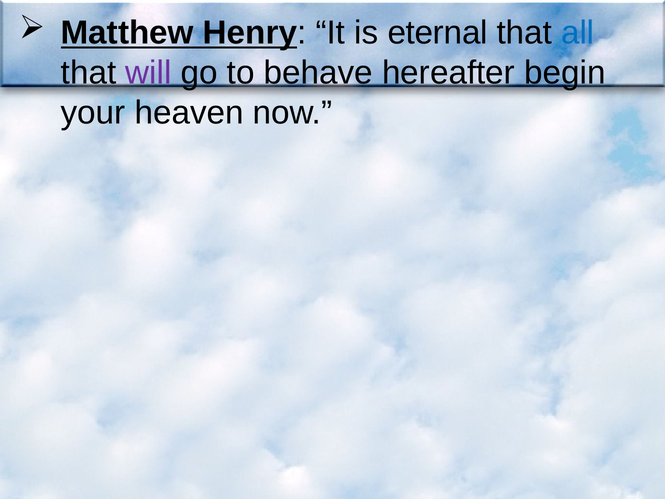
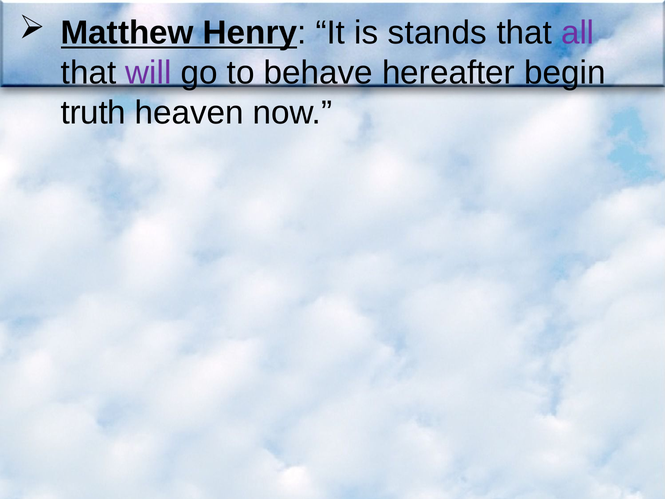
eternal: eternal -> stands (437, 33)
all colour: blue -> purple (578, 33)
your: your -> truth (93, 113)
